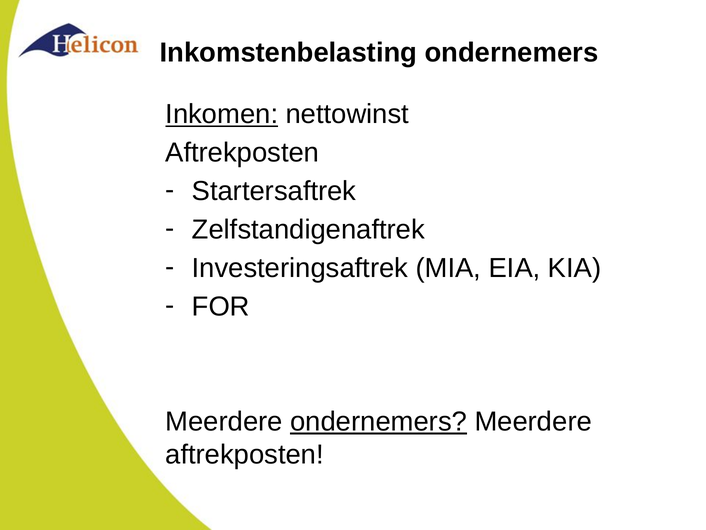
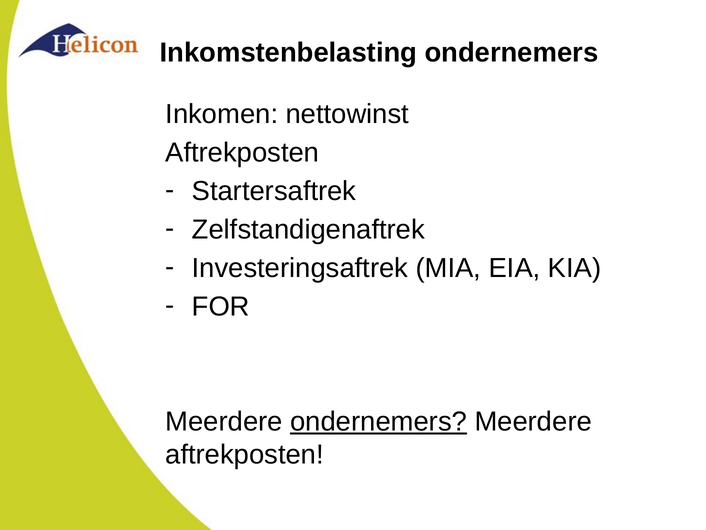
Inkomen underline: present -> none (222, 114)
